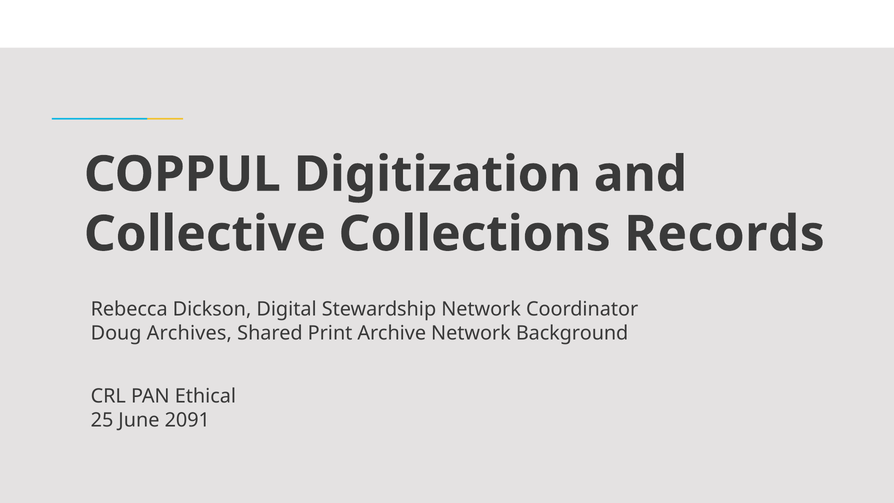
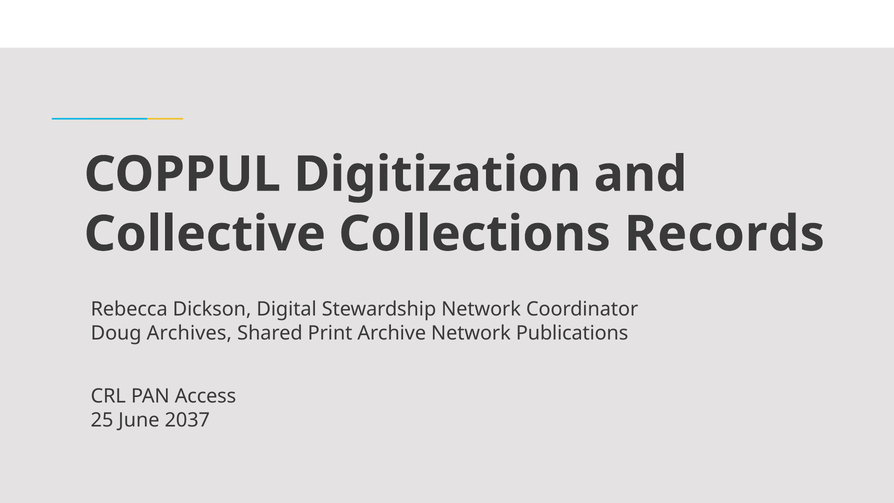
Background: Background -> Publications (572, 333)
Ethical: Ethical -> Access (205, 396)
2091: 2091 -> 2037 (187, 420)
